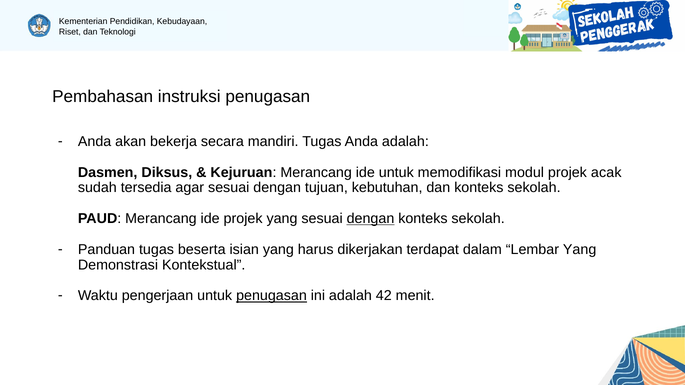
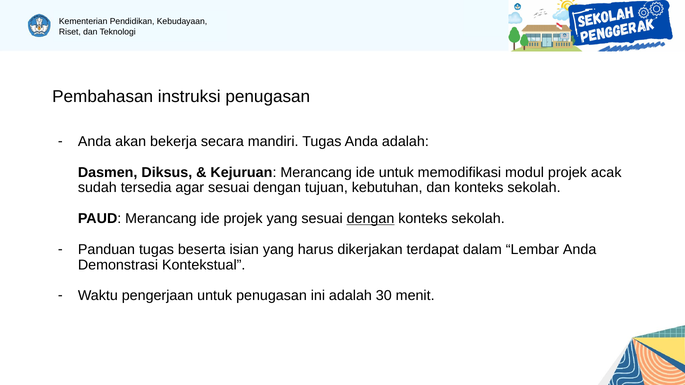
Lembar Yang: Yang -> Anda (580, 250)
penugasan underline: present -> none (271, 296)
42: 42 -> 30 (384, 296)
